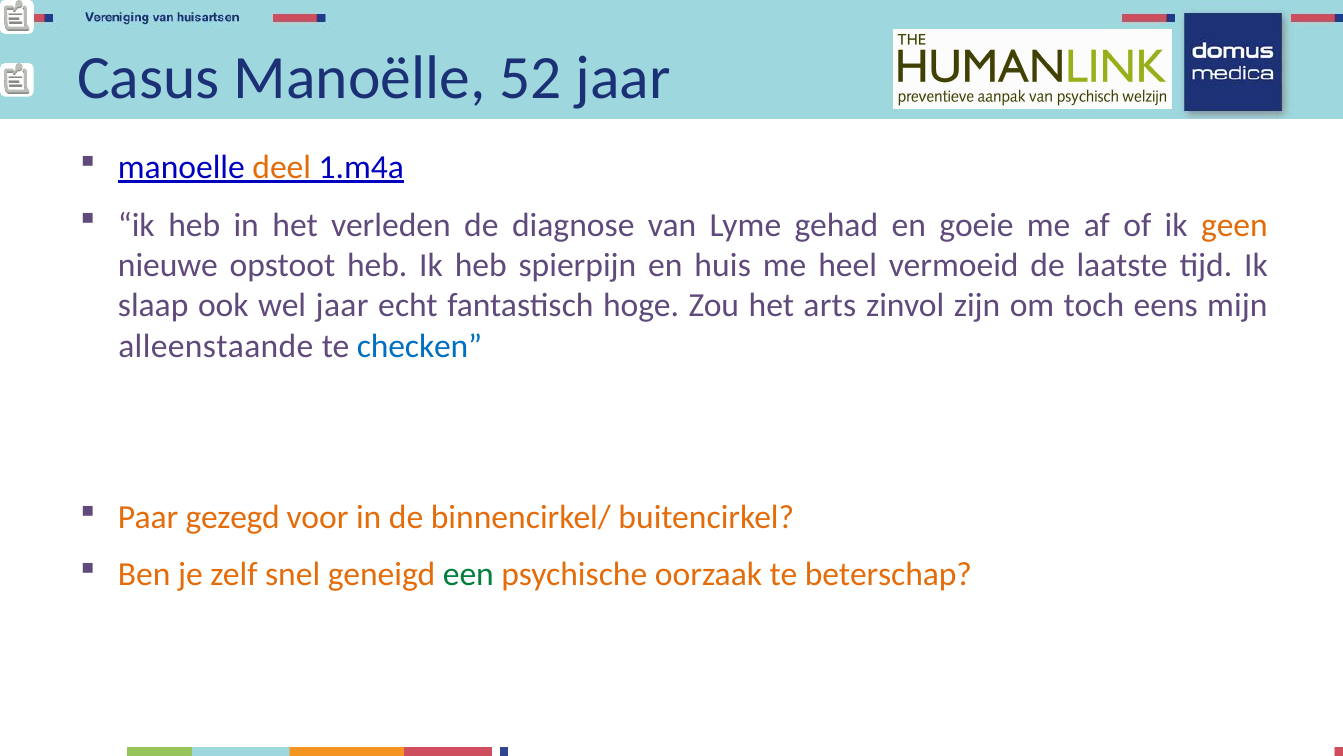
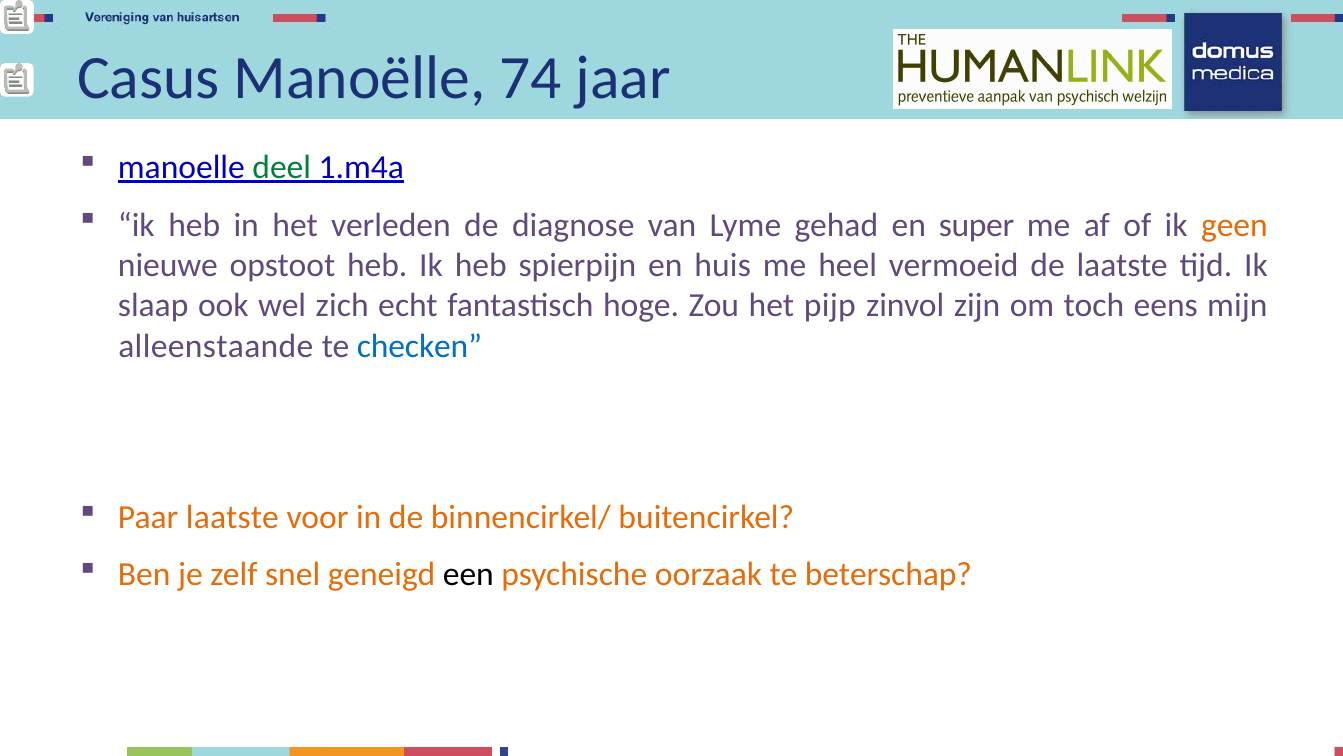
52: 52 -> 74 (530, 79)
deel colour: orange -> green (282, 167)
goeie: goeie -> super (977, 225)
wel jaar: jaar -> zich (342, 306)
arts: arts -> pijp (830, 306)
Paar gezegd: gezegd -> laatste (232, 517)
een colour: green -> black (468, 574)
